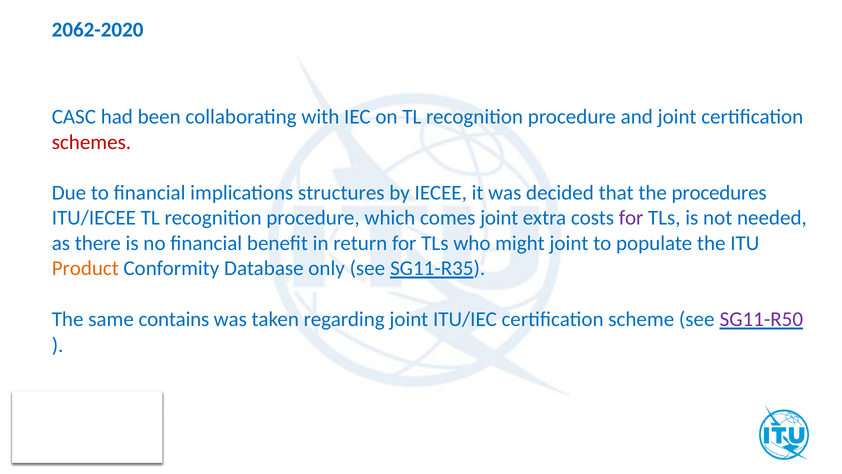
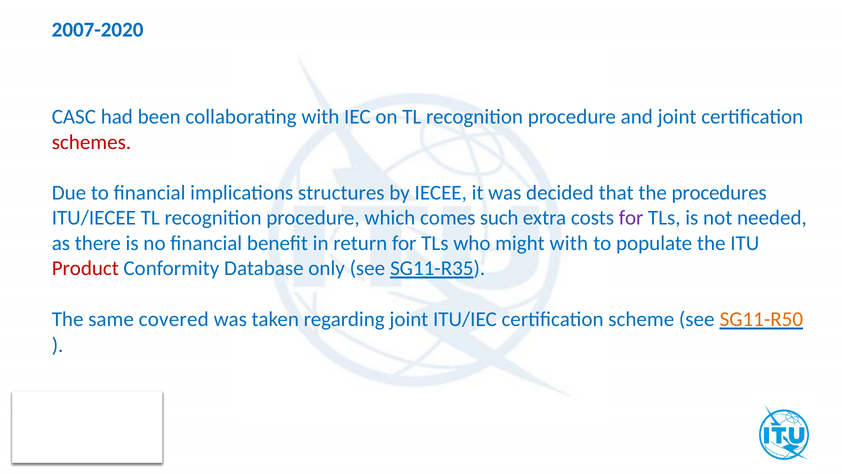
2062-2020: 2062-2020 -> 2007-2020 (98, 30)
comes joint: joint -> such (499, 218)
might joint: joint -> with (569, 243)
Product colour: orange -> red (85, 268)
contains: contains -> covered (174, 319)
SG11-R50 colour: purple -> orange (761, 319)
